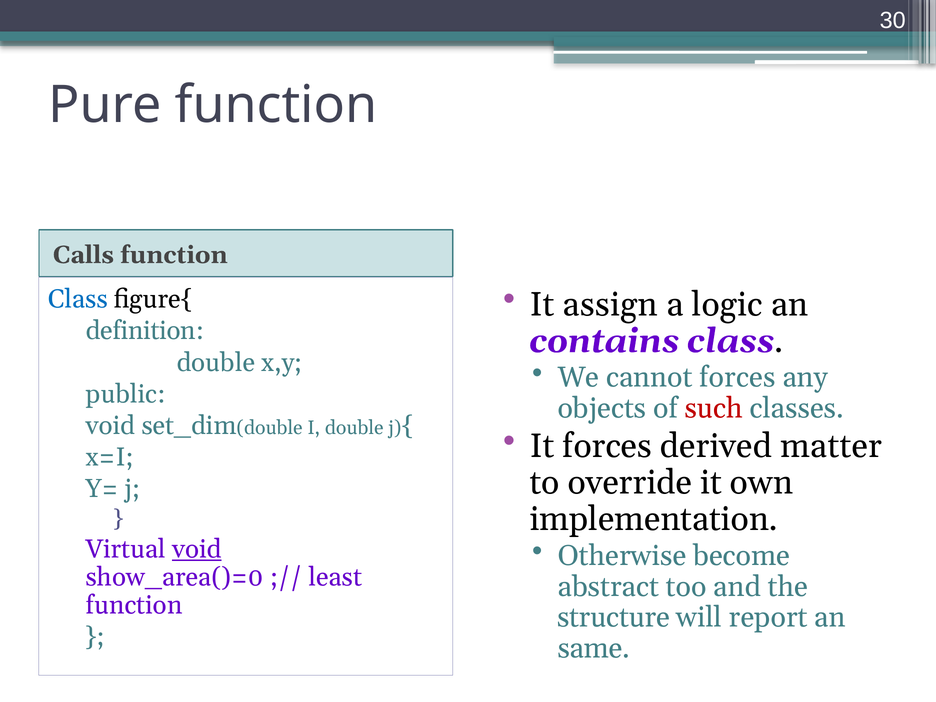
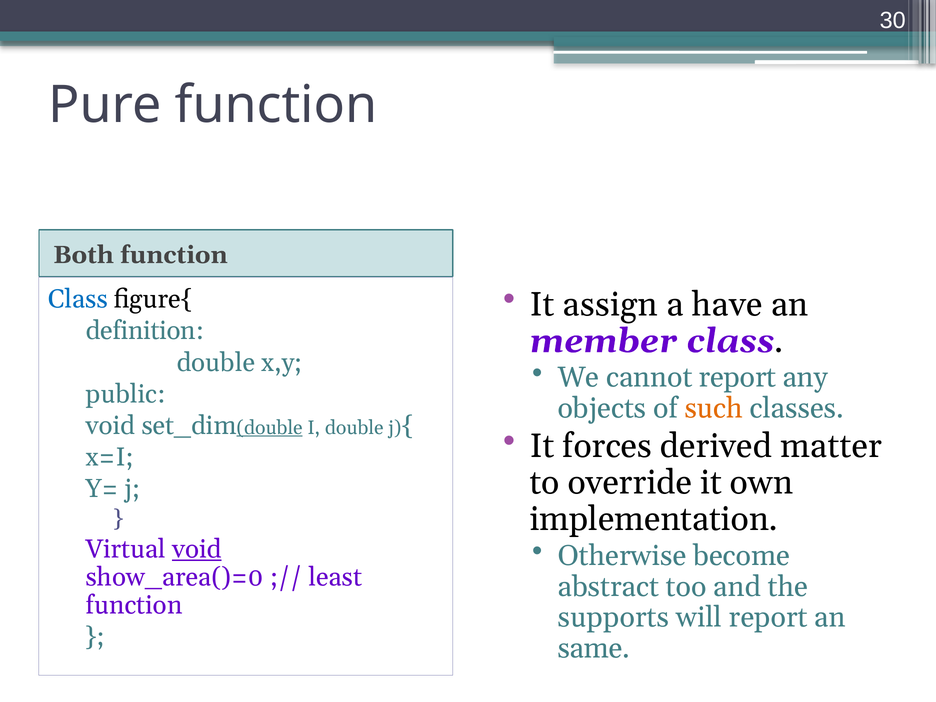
Calls: Calls -> Both (83, 255)
logic: logic -> have (727, 305)
contains: contains -> member (604, 341)
cannot forces: forces -> report (738, 377)
such colour: red -> orange (714, 408)
double underline: none -> present (270, 428)
structure: structure -> supports (613, 617)
